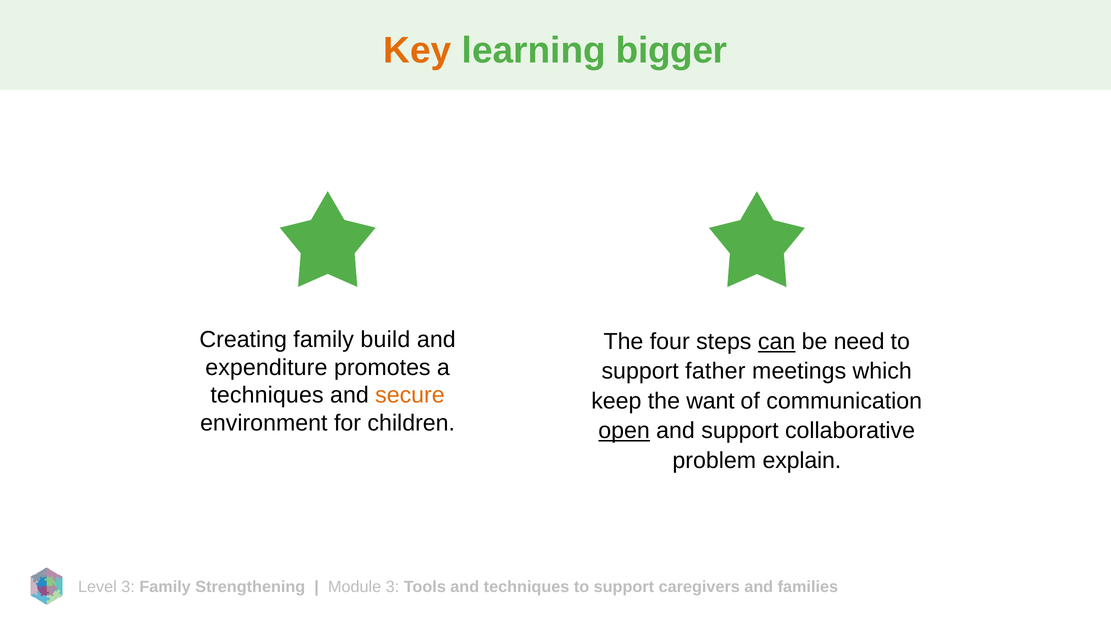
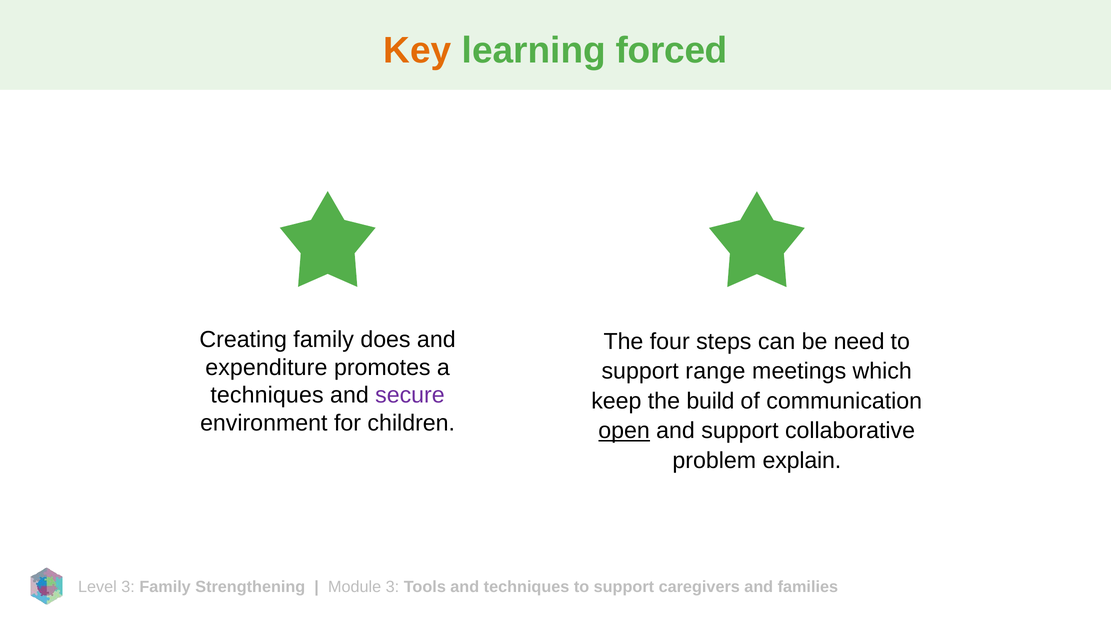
bigger: bigger -> forced (672, 50)
build: build -> does (385, 340)
can underline: present -> none (777, 342)
father: father -> range (715, 371)
secure colour: orange -> purple (410, 395)
want: want -> build (710, 401)
